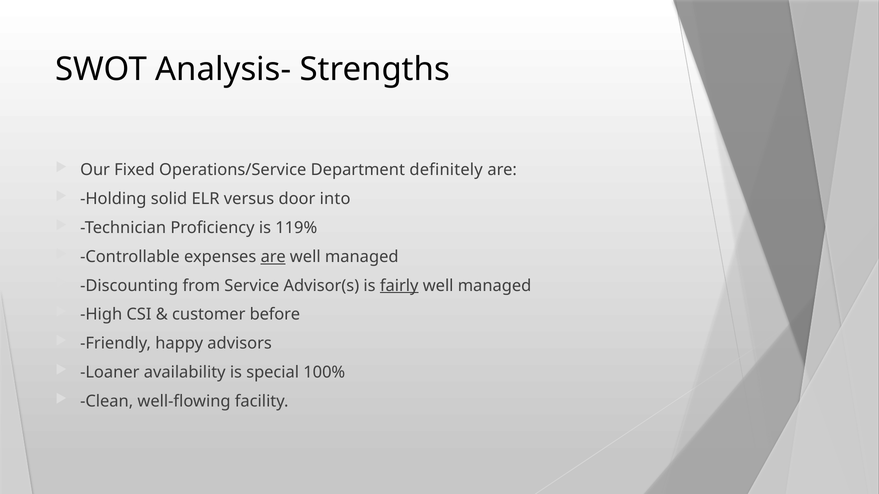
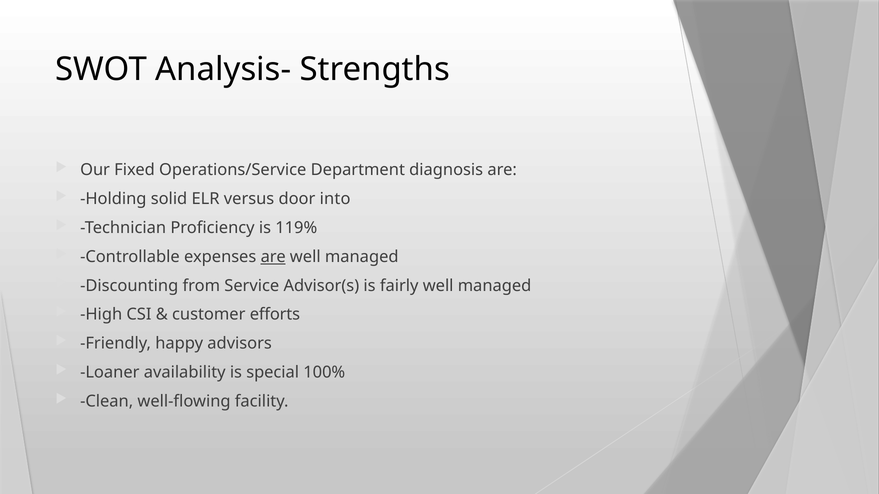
definitely: definitely -> diagnosis (446, 170)
fairly underline: present -> none (399, 286)
before: before -> efforts (275, 315)
